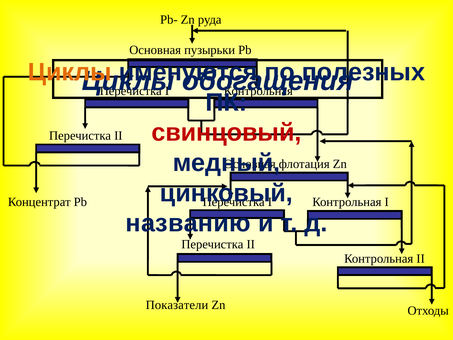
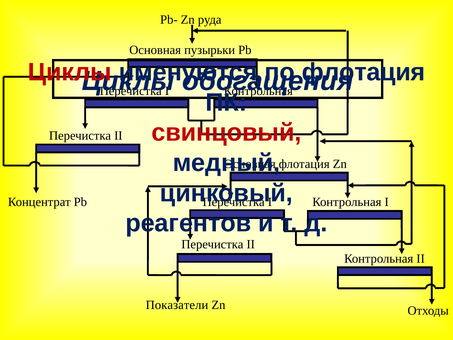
Циклы colour: orange -> red (70, 72)
полезных: полезных -> флотация (364, 72)
названию: названию -> реагентов (188, 223)
